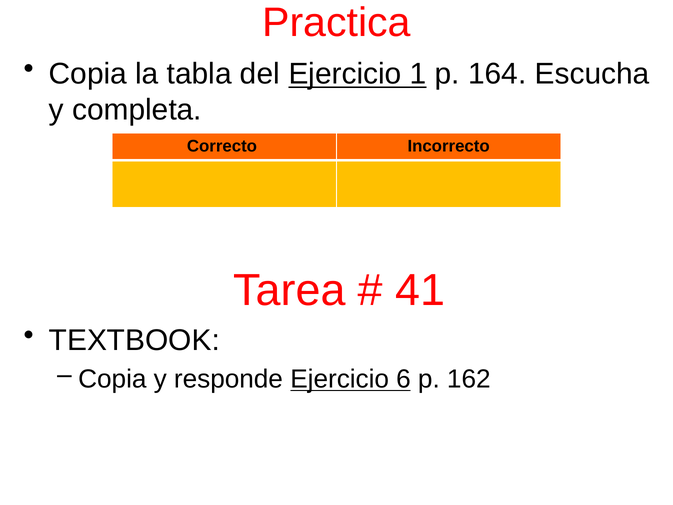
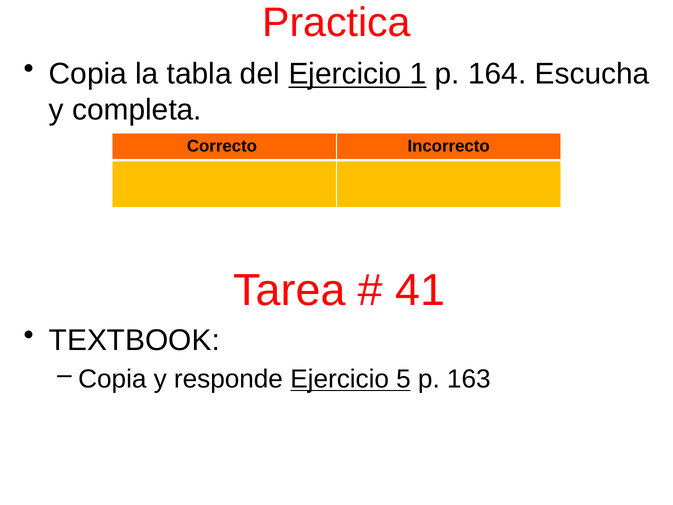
6: 6 -> 5 (404, 379)
162: 162 -> 163 (469, 379)
